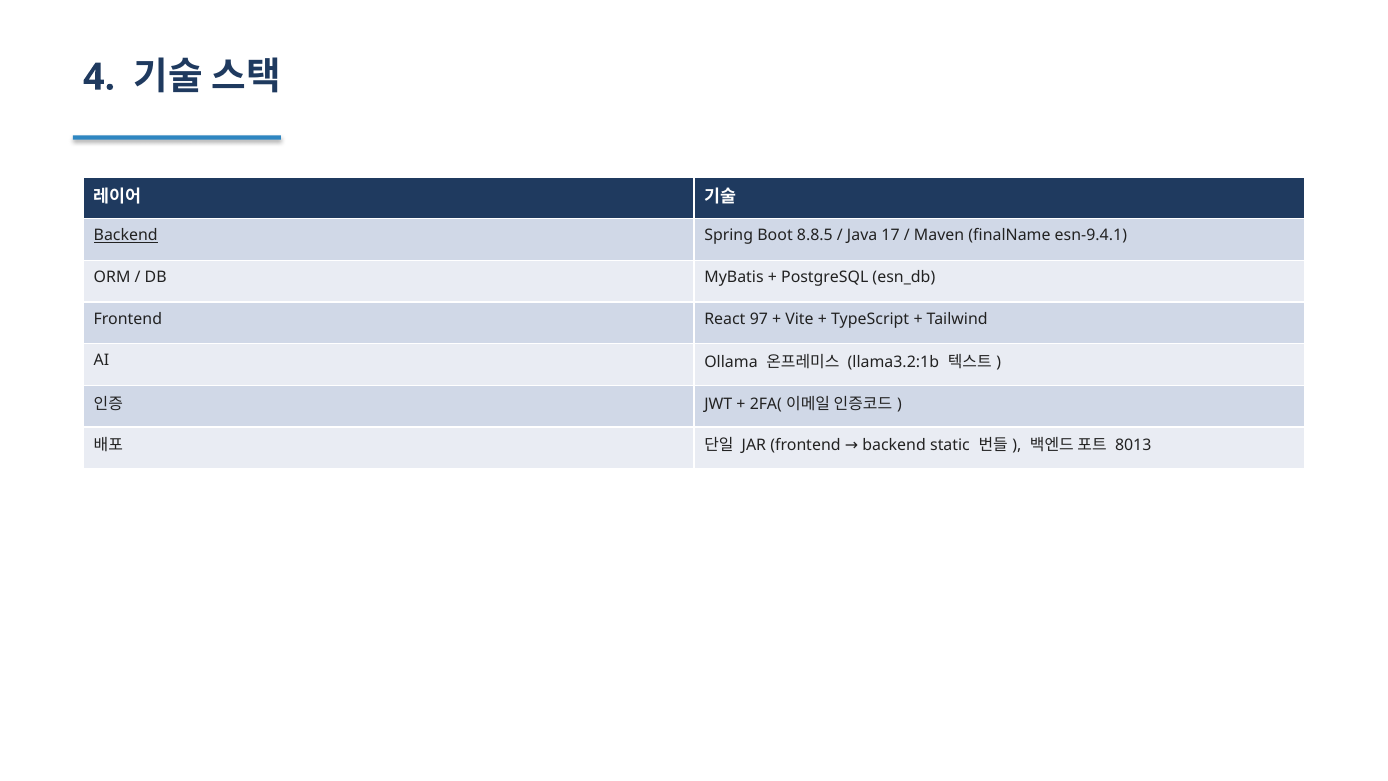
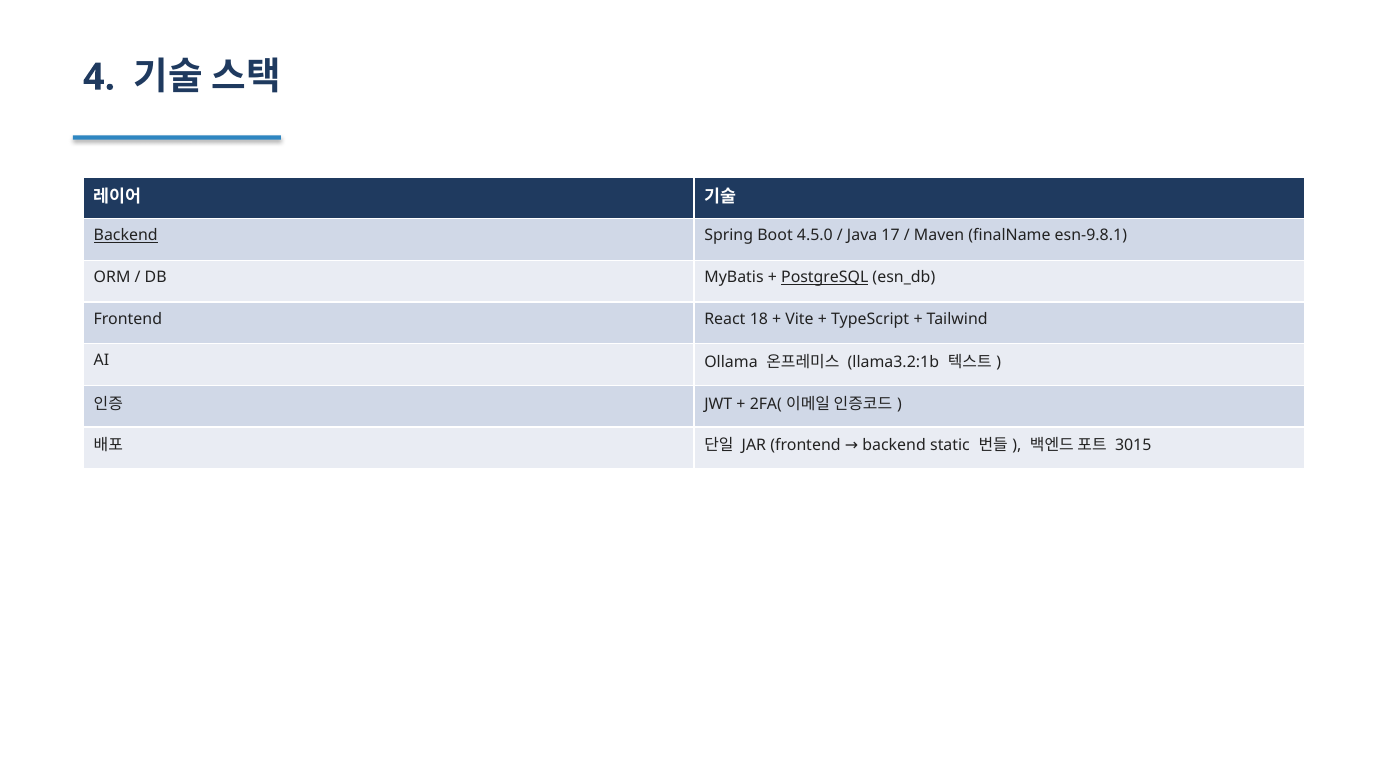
8.8.5: 8.8.5 -> 4.5.0 (815, 236)
esn-9.4.1: esn-9.4.1 -> esn-9.8.1 (1091, 236)
PostgreSQL underline: none -> present (825, 277)
97: 97 -> 18 (759, 319)
8013: 8013 -> 3015 (1133, 445)
